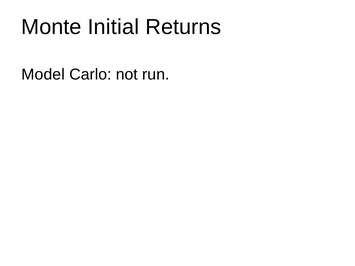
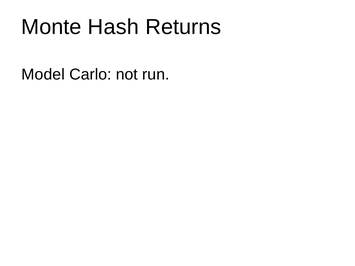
Initial: Initial -> Hash (113, 27)
